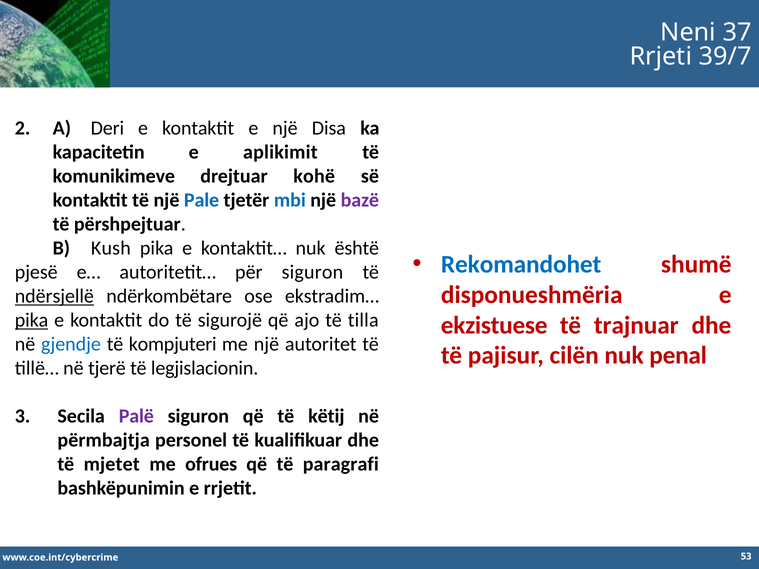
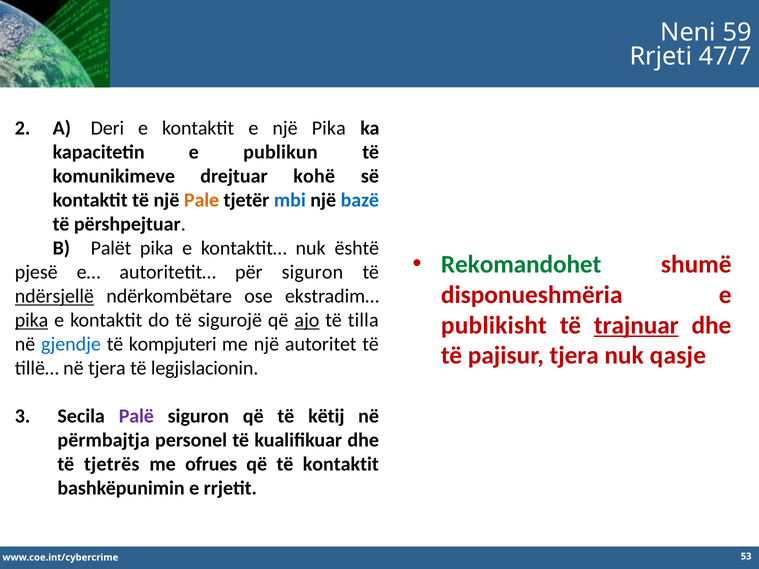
37: 37 -> 59 (737, 32)
39/7: 39/7 -> 47/7 (725, 57)
një Disa: Disa -> Pika (329, 128)
aplikimit: aplikimit -> publikun (280, 152)
Pale colour: blue -> orange (202, 200)
bazë colour: purple -> blue (360, 200)
Kush: Kush -> Palët (111, 248)
Rekomandohet colour: blue -> green (521, 265)
ajo underline: none -> present (307, 320)
ekzistuese: ekzistuese -> publikisht (494, 325)
trajnuar underline: none -> present (636, 325)
pajisur cilën: cilën -> tjera (574, 356)
penal: penal -> qasje (678, 356)
në tjerë: tjerë -> tjera (107, 368)
mjetet: mjetet -> tjetrës (112, 465)
të paragrafi: paragrafi -> kontaktit (341, 465)
